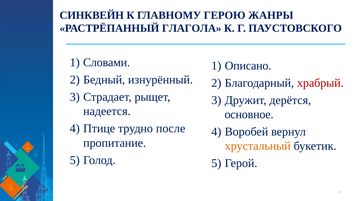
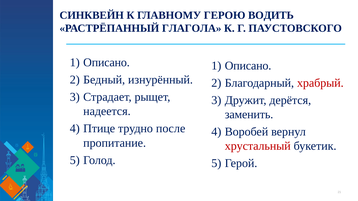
ЖАНРЫ: ЖАНРЫ -> ВОДИТЬ (271, 15)
Словами: Словами -> Описано (107, 63)
основное: основное -> заменить (249, 115)
хрустальный colour: orange -> red (258, 146)
